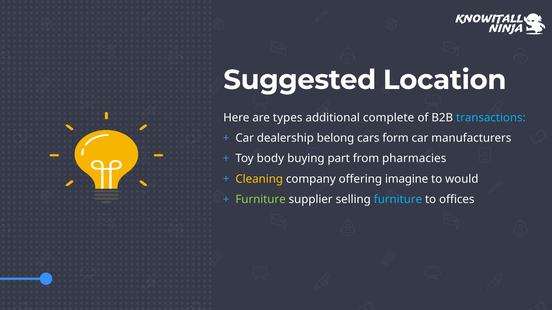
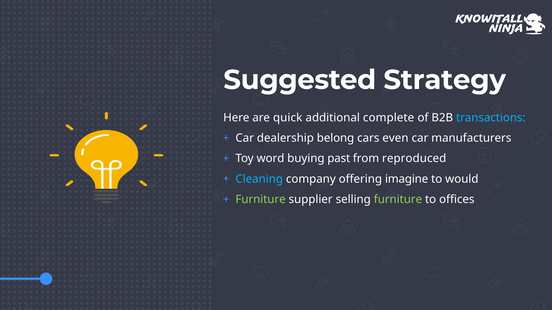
Location: Location -> Strategy (445, 80)
types: types -> quick (288, 118)
form: form -> even (395, 138)
body: body -> word (270, 159)
part: part -> past (339, 159)
pharmacies: pharmacies -> reproduced (414, 159)
Cleaning colour: yellow -> light blue (259, 179)
furniture colour: light blue -> light green (398, 200)
